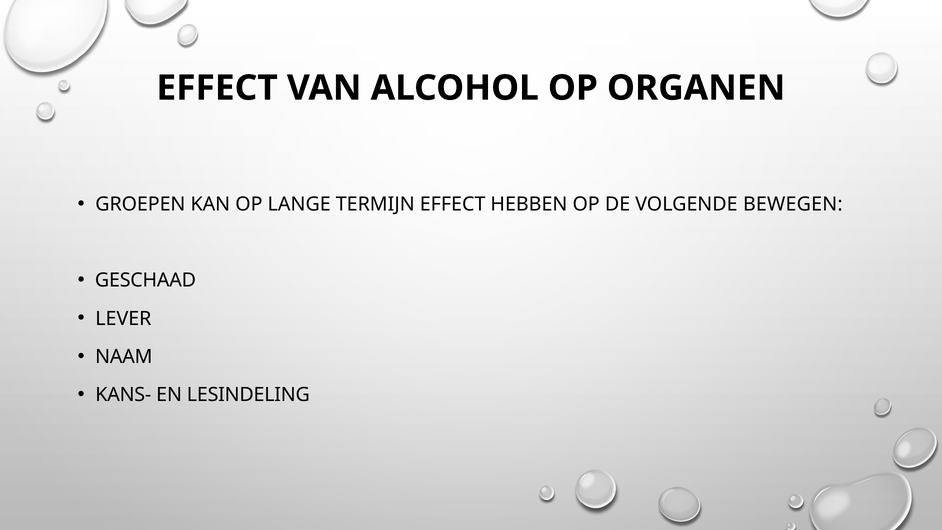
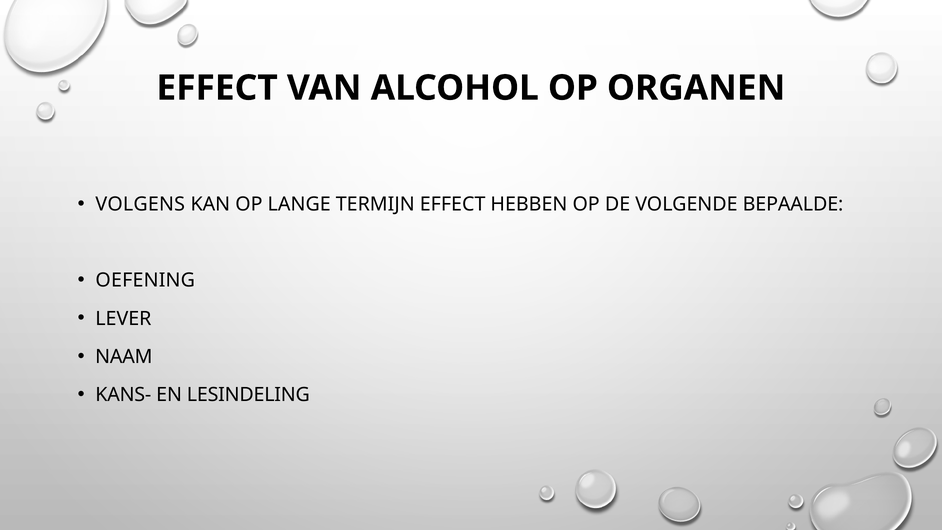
GROEPEN: GROEPEN -> VOLGENS (140, 204)
BEWEGEN: BEWEGEN -> BEPAALDE (793, 204)
GESCHAAD: GESCHAAD -> OEFENING (145, 280)
